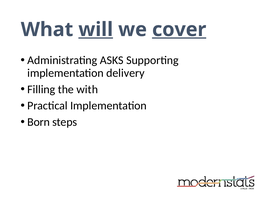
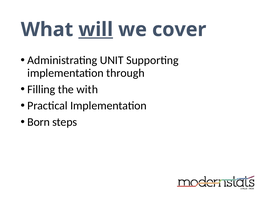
cover underline: present -> none (179, 30)
ASKS: ASKS -> UNIT (112, 60)
delivery: delivery -> through (125, 73)
